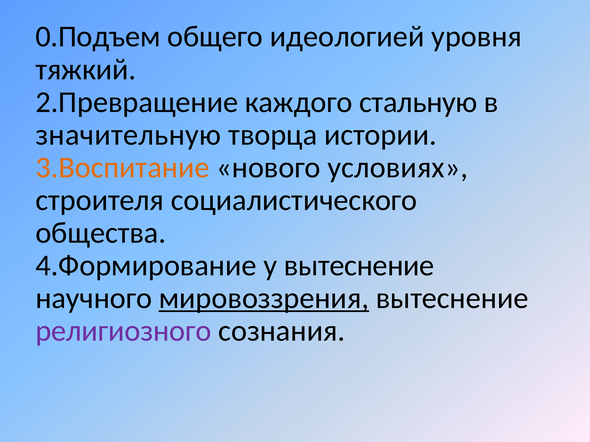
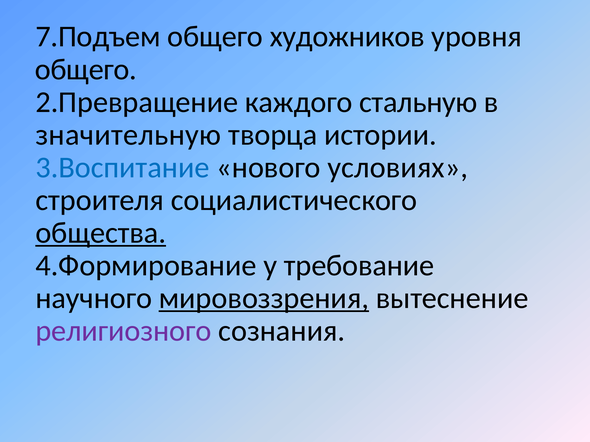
0.Подъем: 0.Подъем -> 7.Подъем (98, 37)
идеологией: идеологией -> художников (347, 37)
тяжкий: тяжкий -> общего (86, 69)
3.Воспитание colour: orange -> blue (122, 168)
общества underline: none -> present (101, 233)
у вытеснение: вытеснение -> требование (359, 266)
